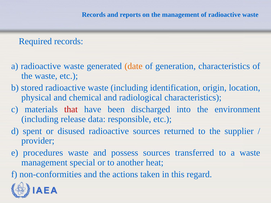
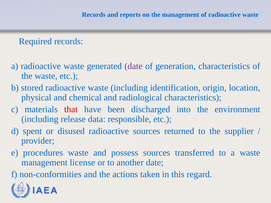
date colour: orange -> purple (134, 66)
special: special -> license (82, 163)
another heat: heat -> date (155, 163)
